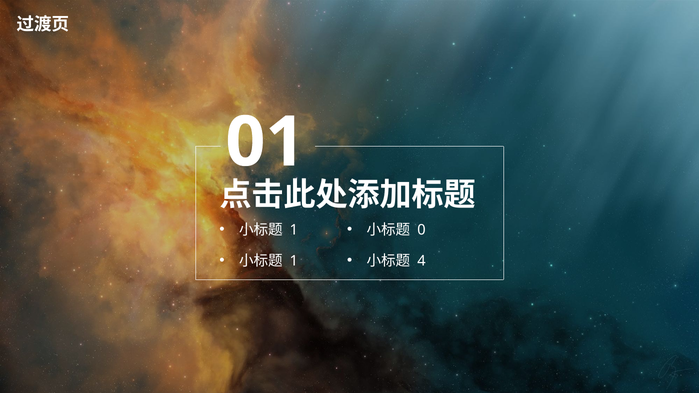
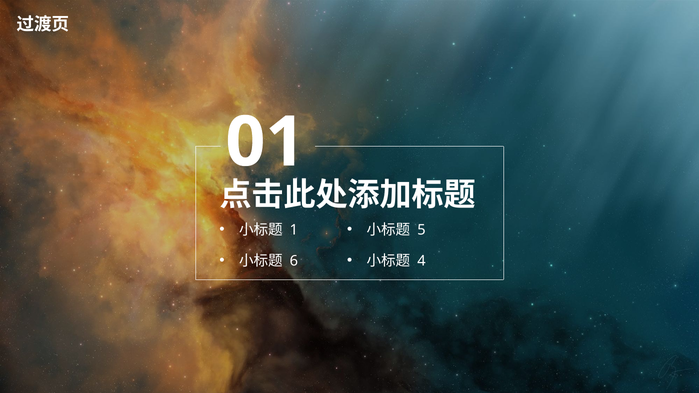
0: 0 -> 5 (421, 230)
1: 1 -> 6 (294, 261)
